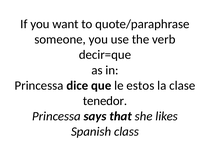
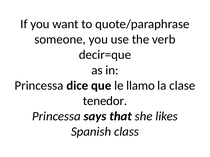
estos: estos -> llamo (141, 86)
